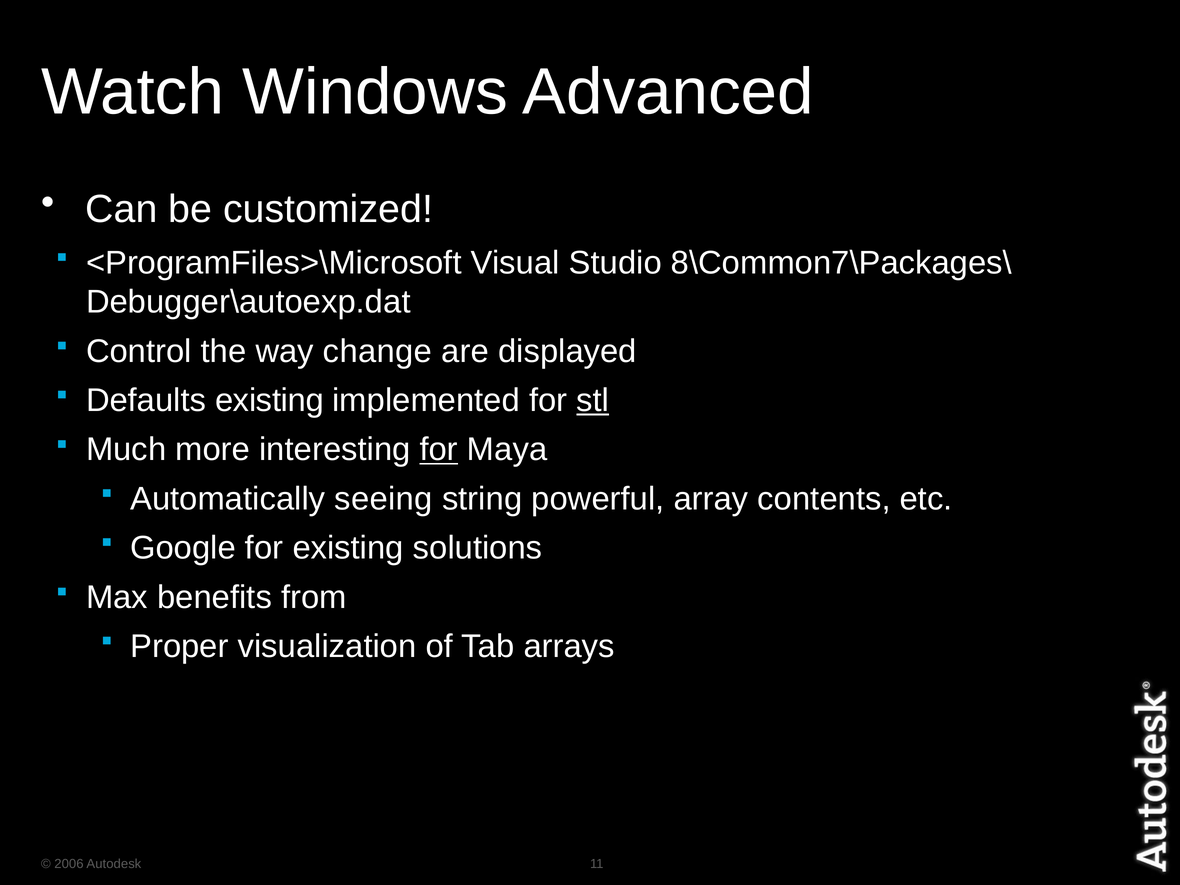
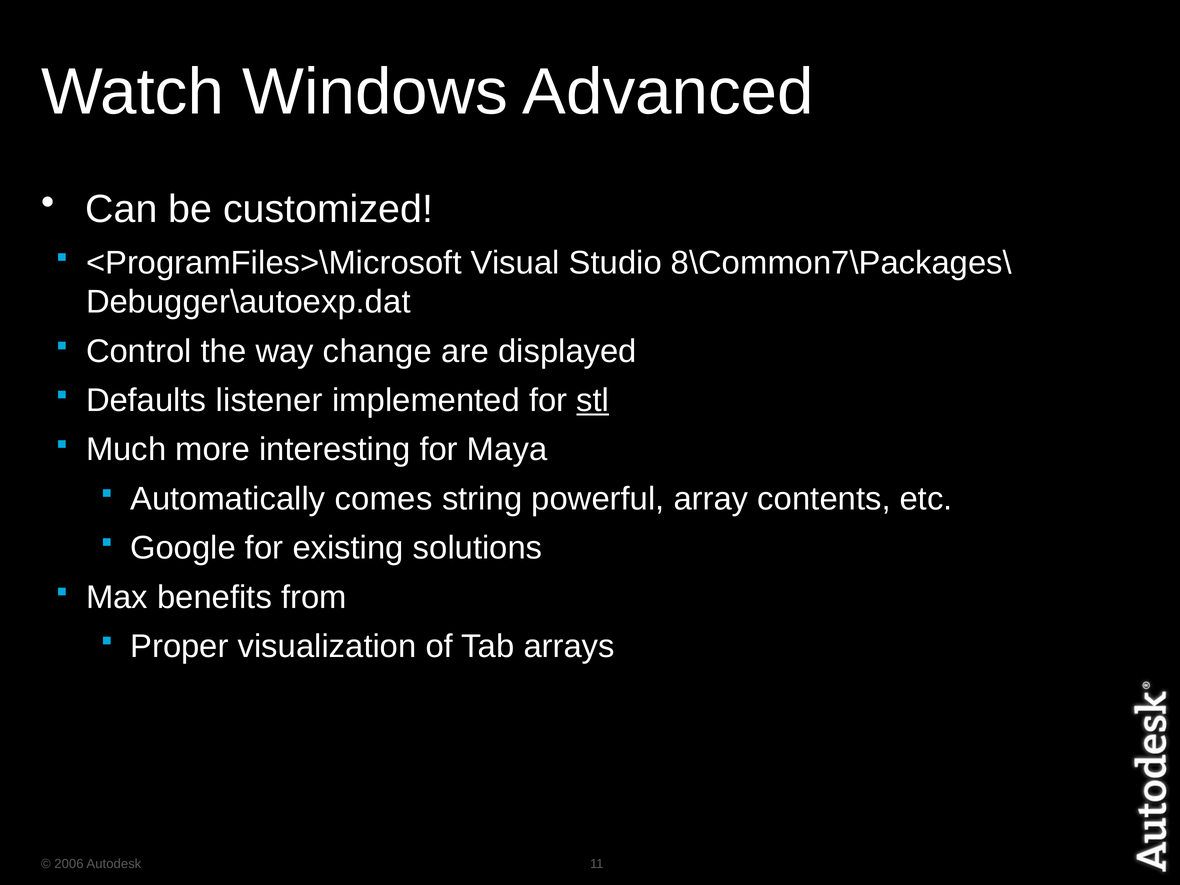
Defaults existing: existing -> listener (269, 400)
for underline: present -> none (439, 450)
seeing: seeing -> comes (384, 499)
